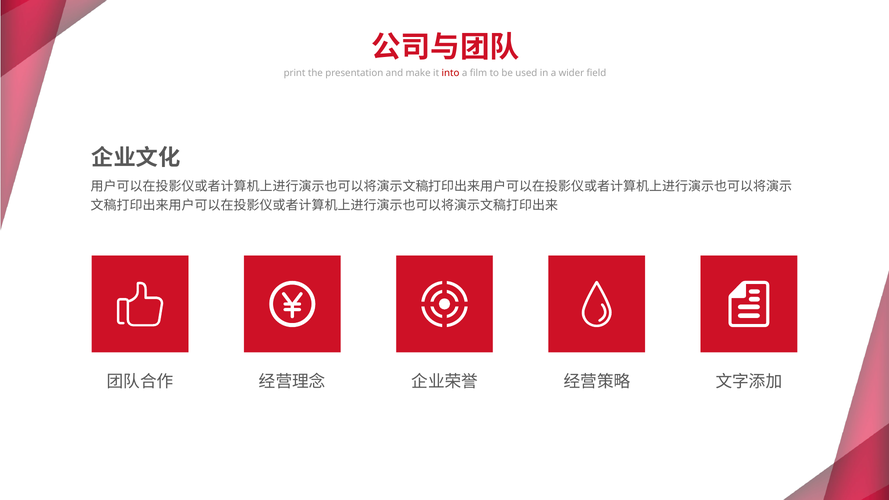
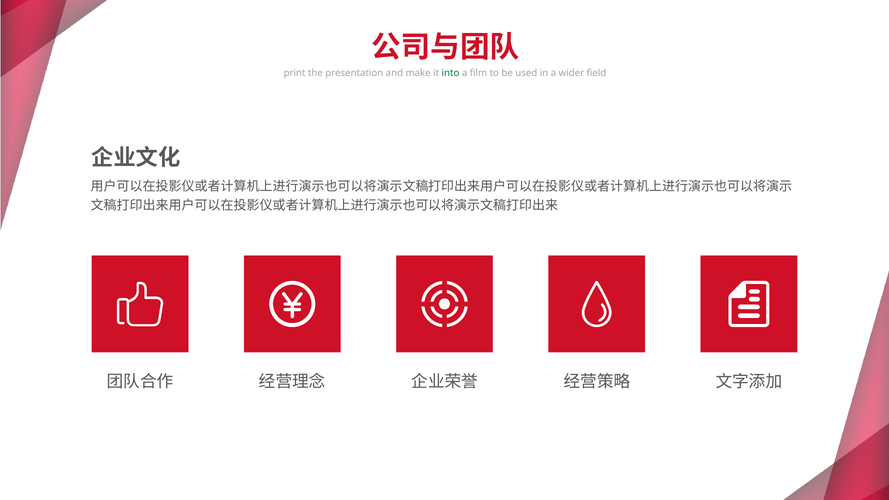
into colour: red -> green (451, 73)
